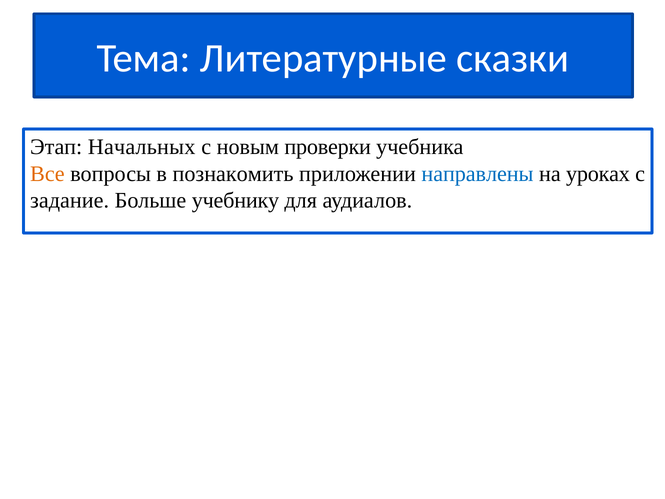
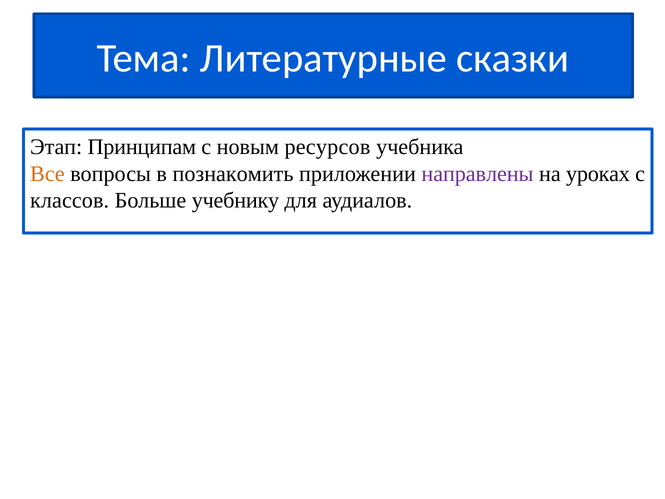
Начальных: Начальных -> Принципам (142, 147)
проверки: проверки -> ресурсов (327, 147)
направлены colour: blue -> purple (477, 174)
задание: задание -> классов (70, 200)
